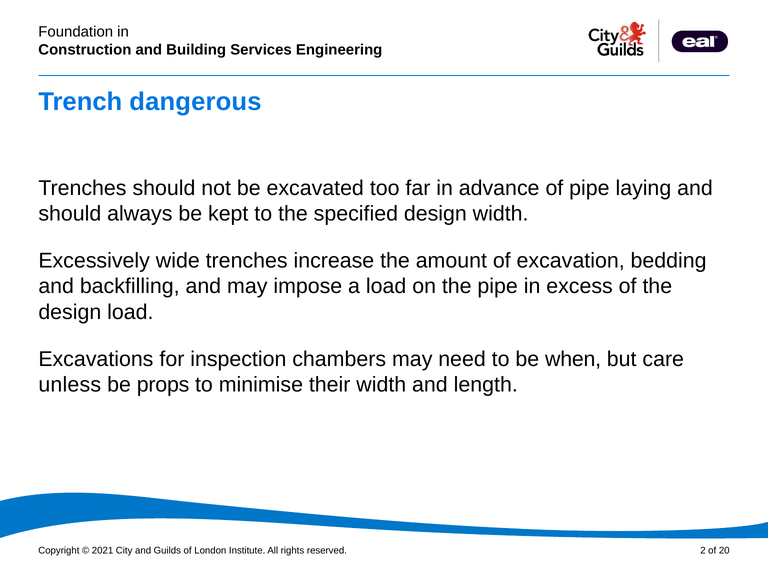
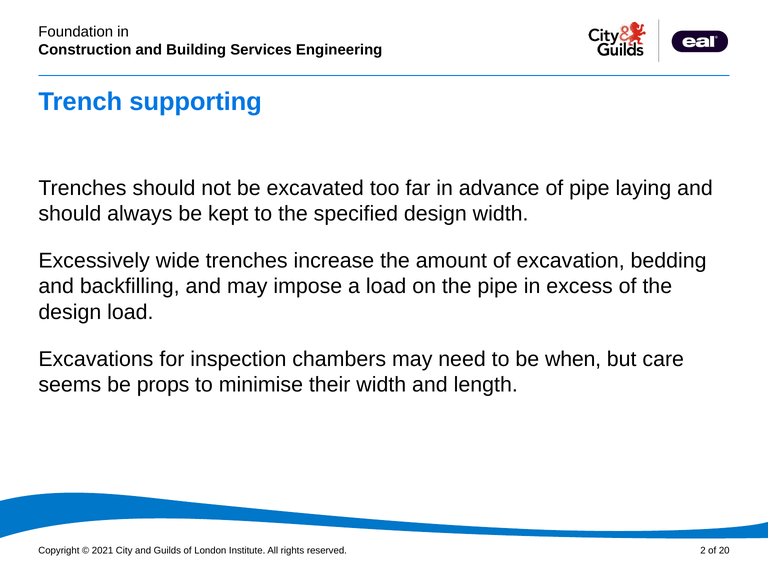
dangerous: dangerous -> supporting (196, 102)
unless: unless -> seems (70, 385)
